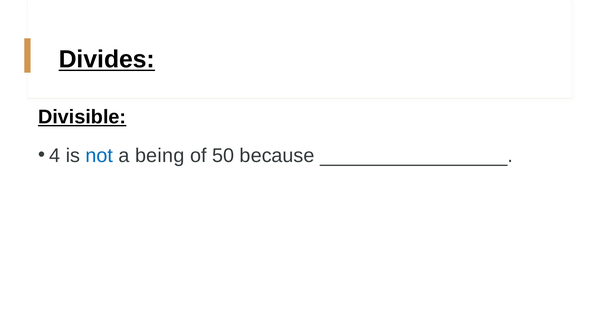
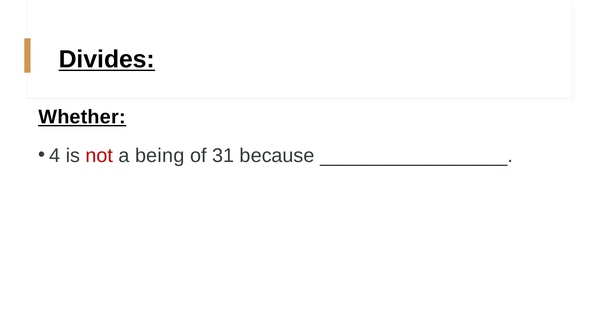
Divisible: Divisible -> Whether (82, 117)
not colour: blue -> red (99, 156)
50: 50 -> 31 (223, 156)
